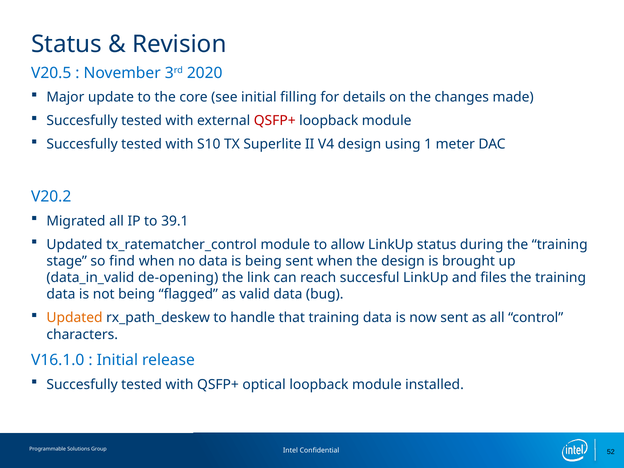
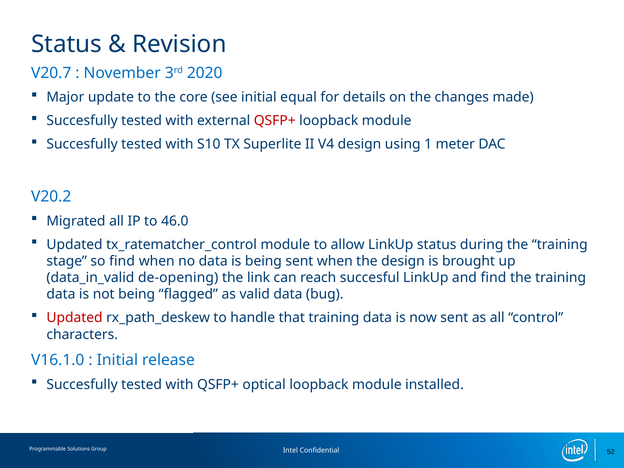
V20.5: V20.5 -> V20.7 (51, 73)
filling: filling -> equal (299, 97)
39.1: 39.1 -> 46.0 (175, 221)
and files: files -> find (493, 278)
Updated colour: orange -> red (75, 318)
